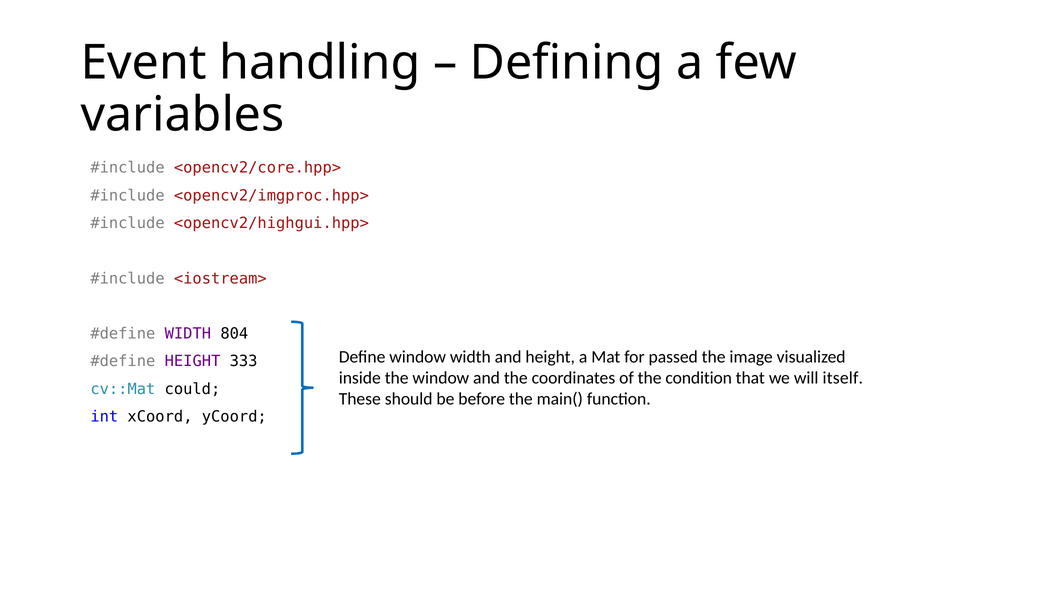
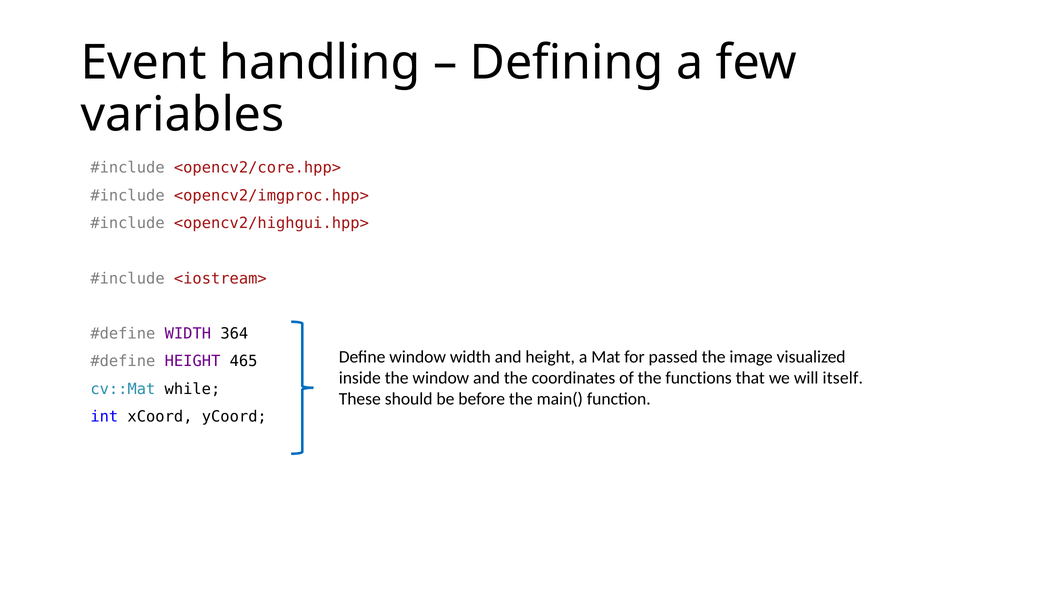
804: 804 -> 364 (234, 334)
333: 333 -> 465 (244, 361)
condition: condition -> functions (699, 378)
could: could -> while (192, 389)
